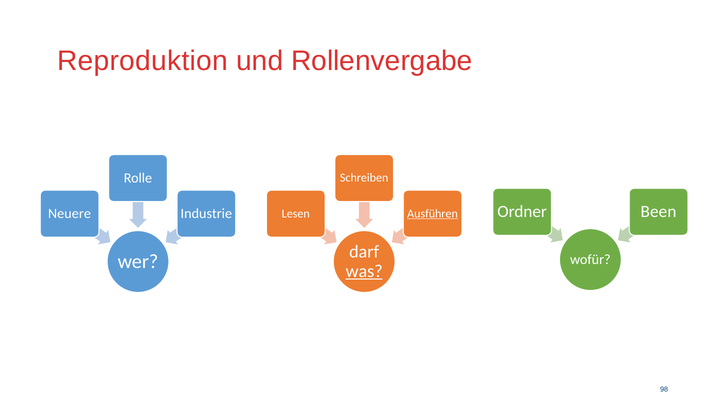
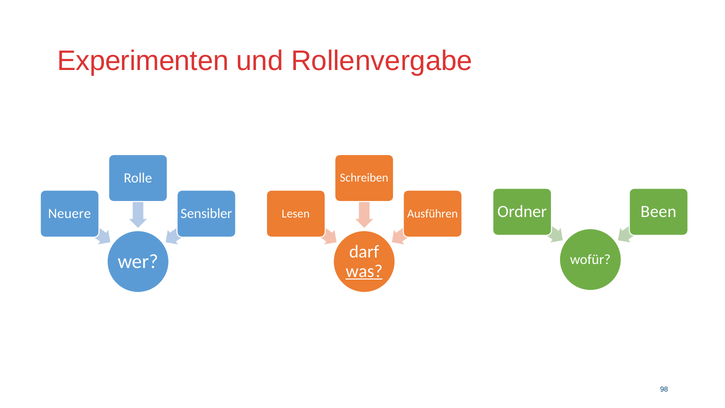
Reproduktion: Reproduktion -> Experimenten (143, 61)
Industrie: Industrie -> Sensibler (206, 213)
Ausführen underline: present -> none (433, 213)
